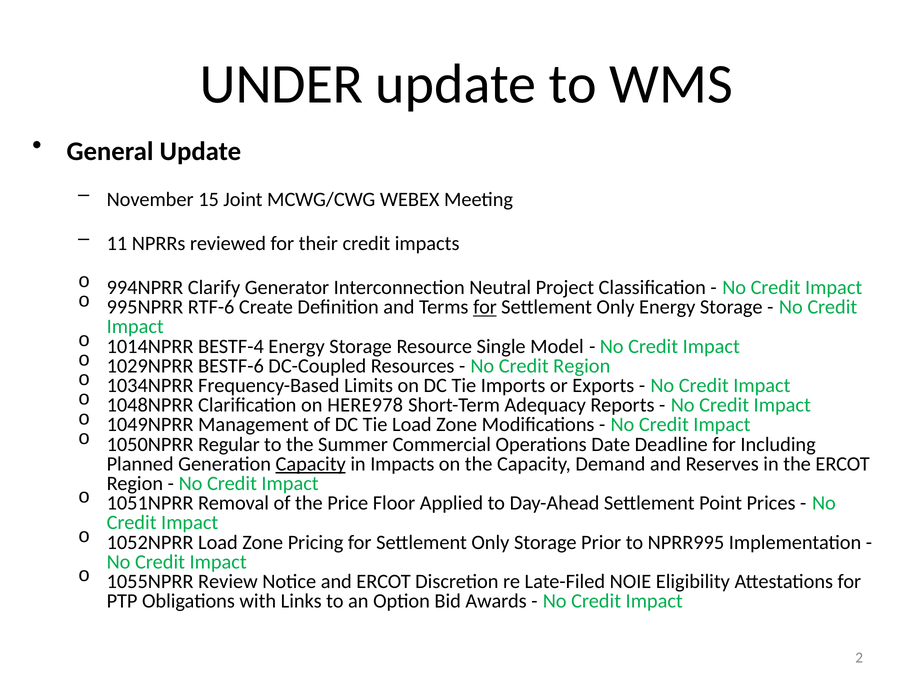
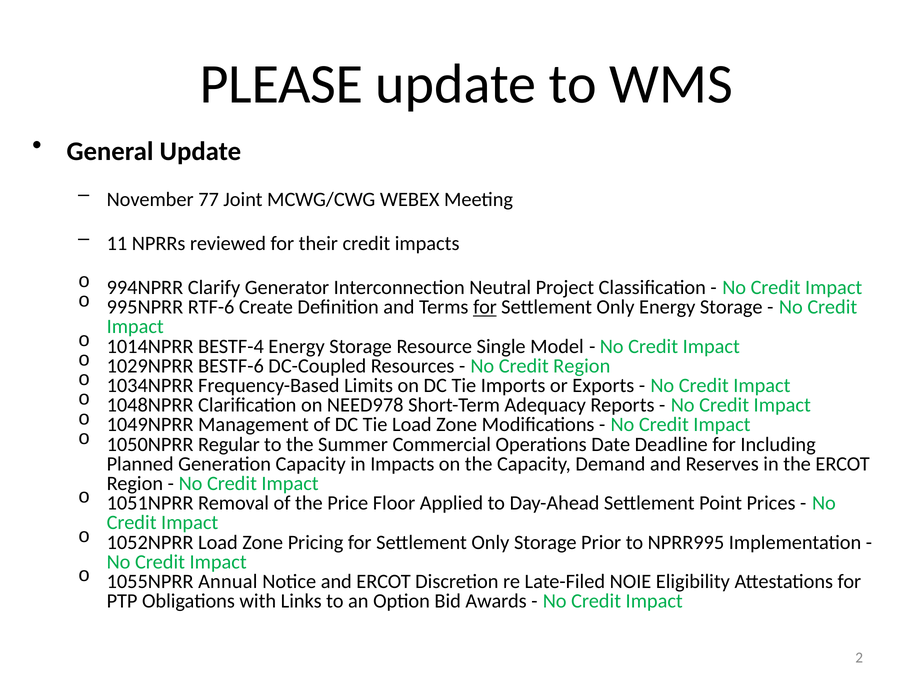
UNDER: UNDER -> PLEASE (282, 84)
15: 15 -> 77 (209, 199)
HERE978: HERE978 -> NEED978 (365, 405)
Capacity underline: present -> none (311, 464)
Review: Review -> Annual (228, 581)
